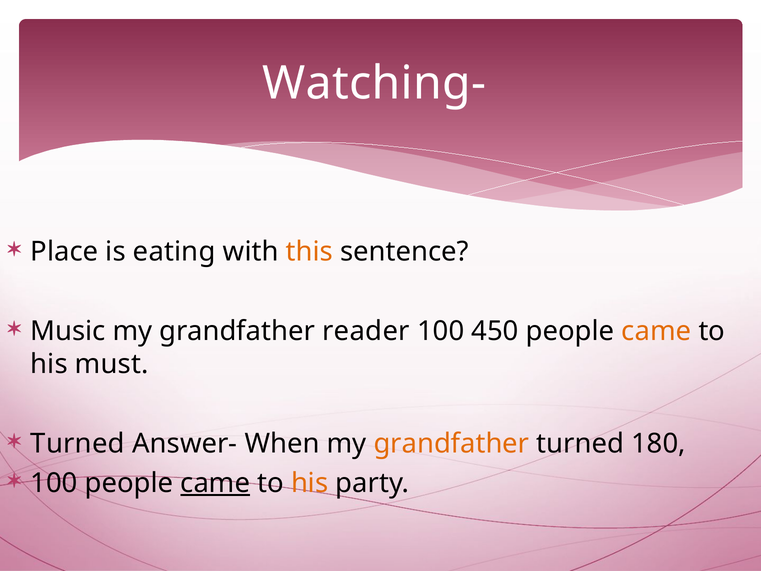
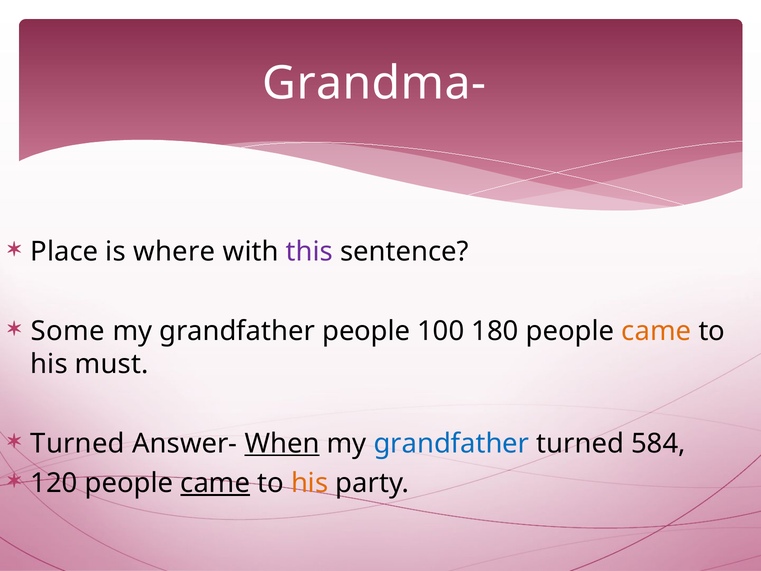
Watching-: Watching- -> Grandma- (374, 84)
eating: eating -> where (174, 251)
this colour: orange -> purple (309, 251)
Music: Music -> Some (68, 331)
grandfather reader: reader -> people (366, 331)
450: 450 -> 180 (495, 331)
When underline: none -> present (282, 443)
grandfather colour: orange -> blue (451, 443)
180: 180 -> 584 (658, 443)
100: 100 -> 120 (54, 483)
